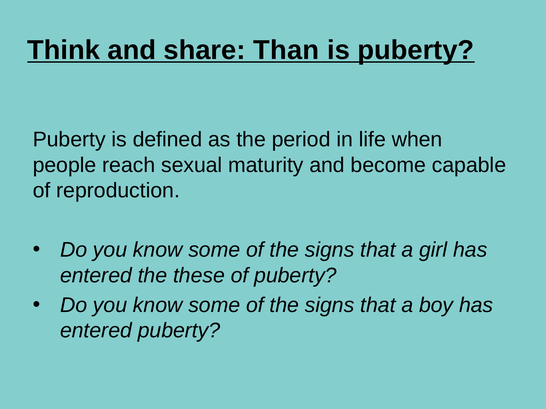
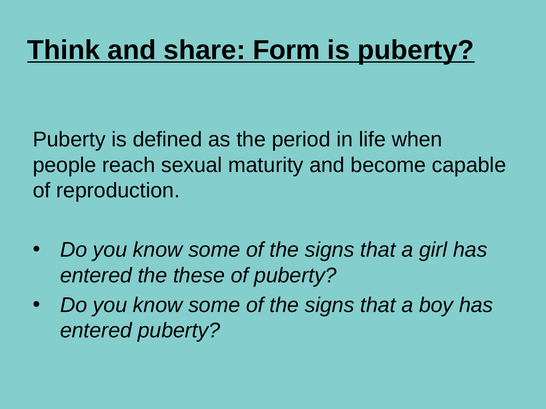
Than: Than -> Form (287, 50)
